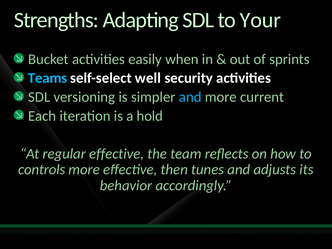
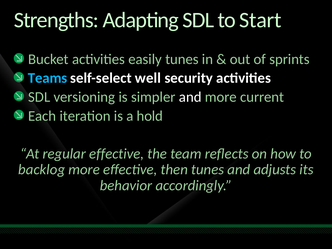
Your: Your -> Start (260, 20)
easily when: when -> tunes (182, 59)
and colour: light blue -> white (190, 97)
controls: controls -> backlog (42, 170)
